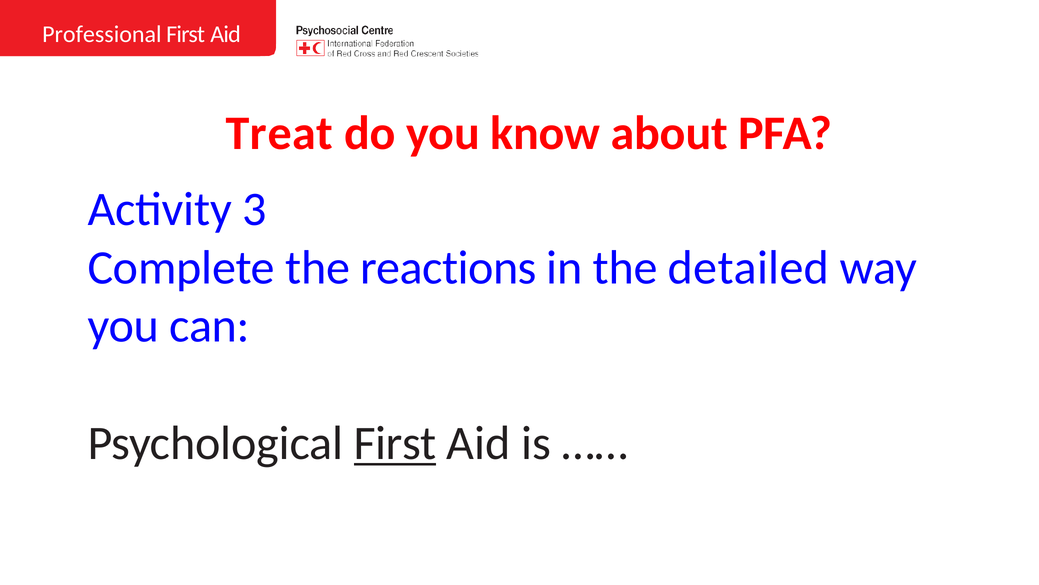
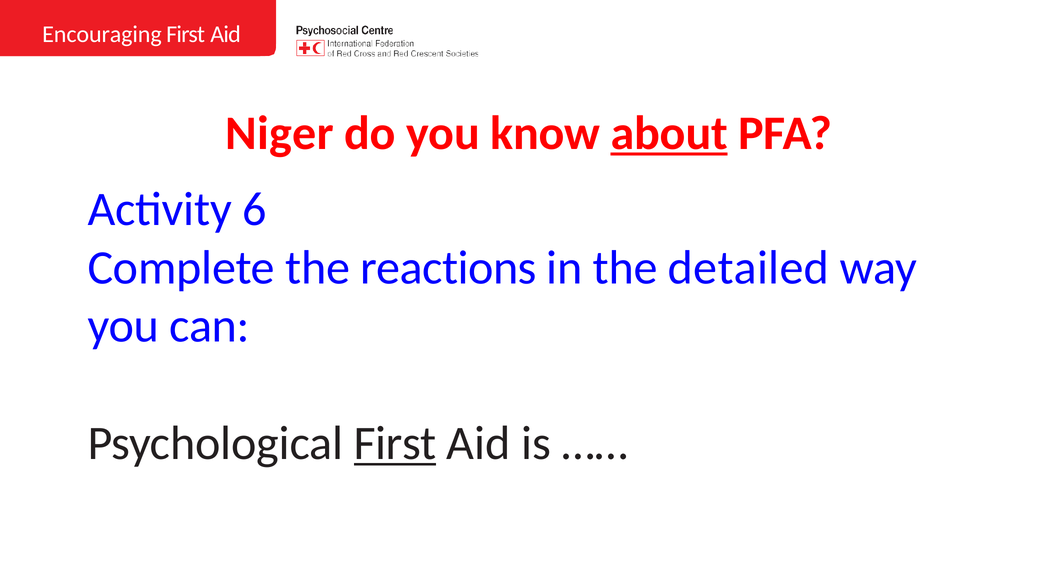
Professional: Professional -> Encouraging (102, 34)
Treat: Treat -> Niger (280, 133)
about underline: none -> present (669, 133)
3: 3 -> 6 (255, 209)
